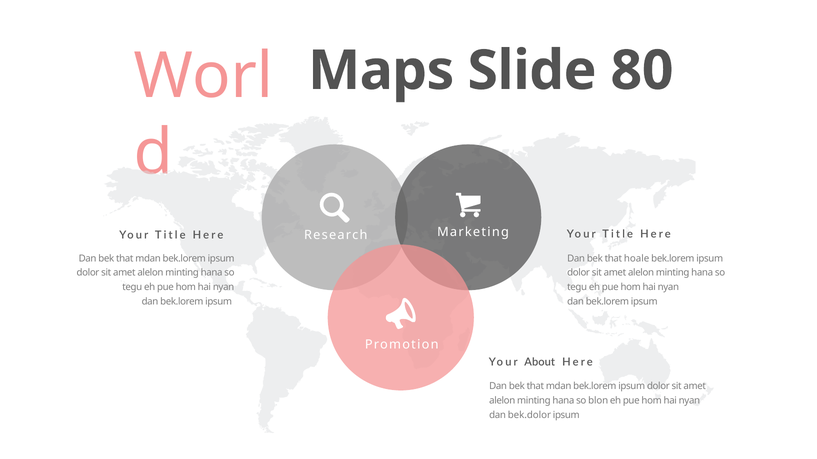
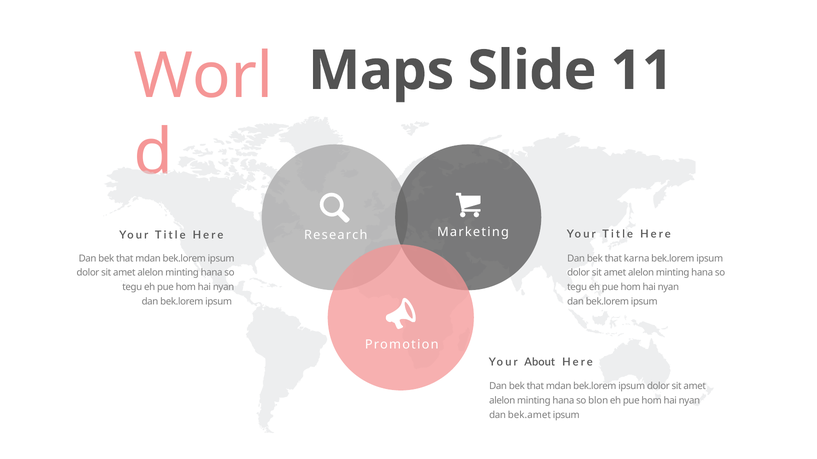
80: 80 -> 11 (642, 71)
hoale: hoale -> karna (637, 259)
bek.dolor: bek.dolor -> bek.amet (529, 416)
